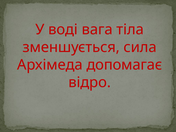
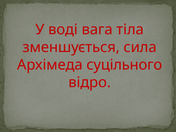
допомагає: допомагає -> суцільного (124, 65)
